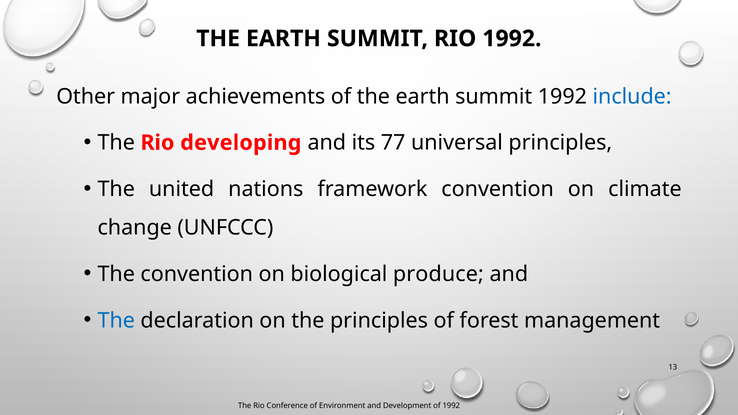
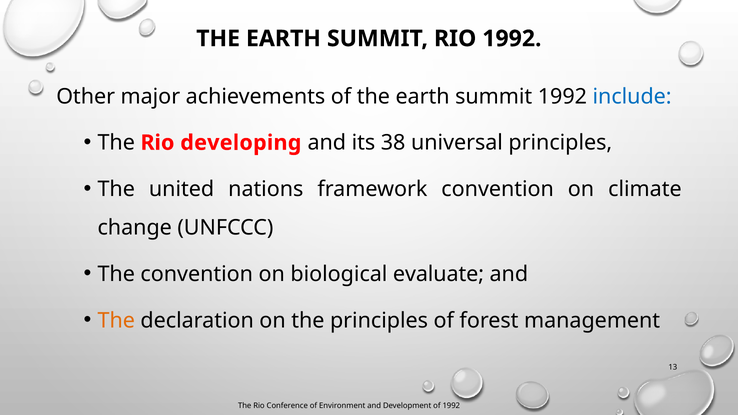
77: 77 -> 38 (393, 143)
produce: produce -> evaluate (439, 274)
The colour: blue -> orange (116, 321)
